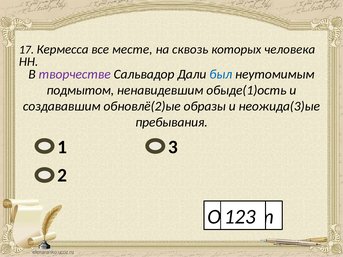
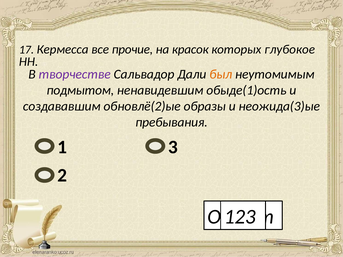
месте: месте -> прочие (132, 49)
сквозь: сквозь -> красок (190, 49)
человека: человека -> глубокое (290, 49)
был colour: blue -> orange (221, 74)
